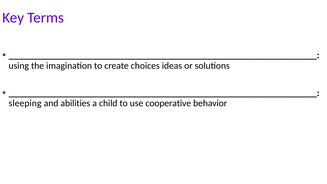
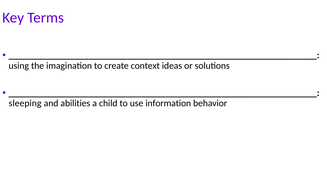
choices: choices -> context (145, 66)
cooperative: cooperative -> information (168, 103)
